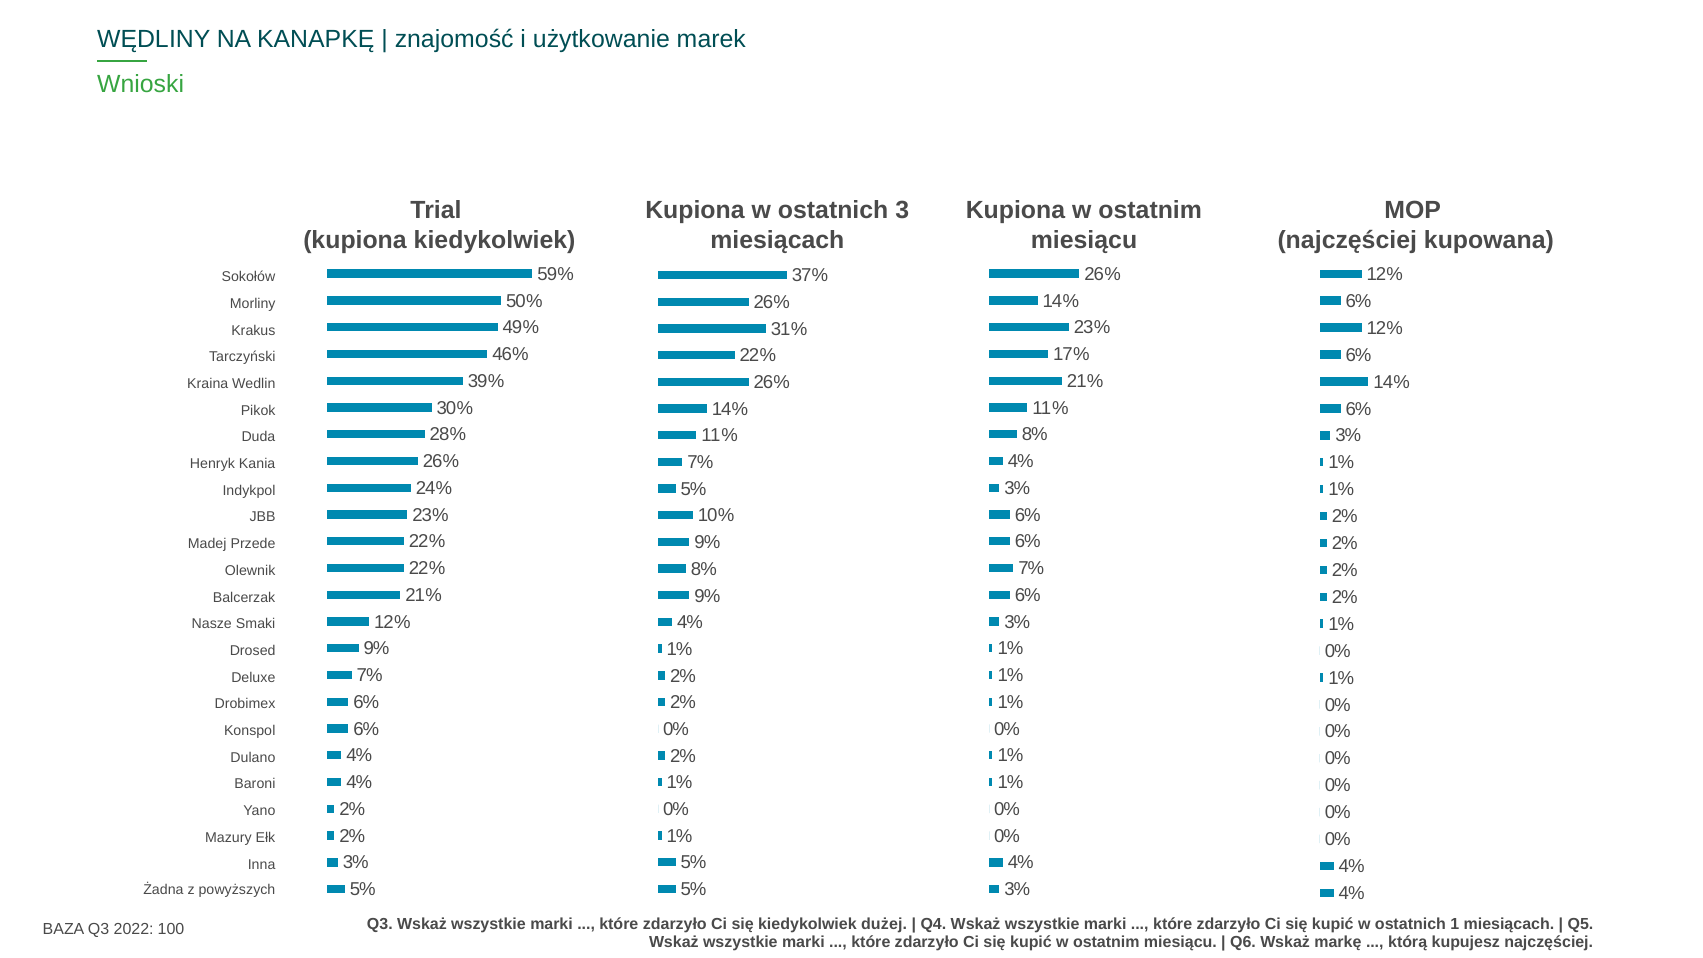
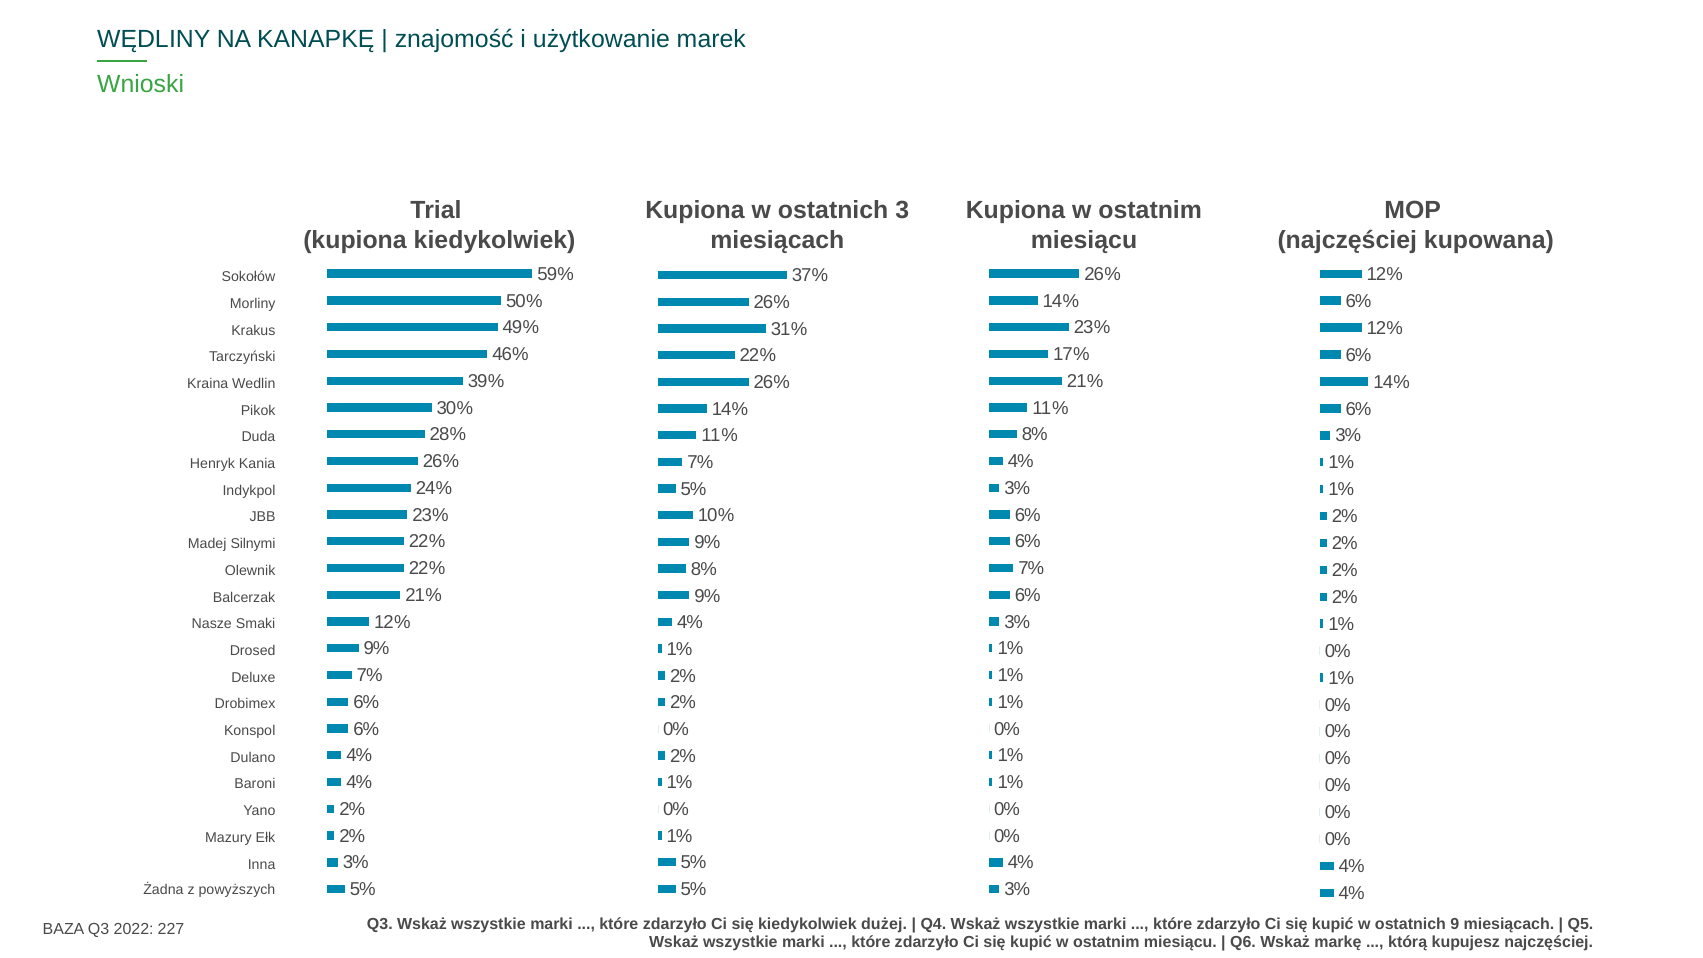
Przede: Przede -> Silnymi (253, 544)
1: 1 -> 9 (1455, 925)
100: 100 -> 227 (171, 929)
